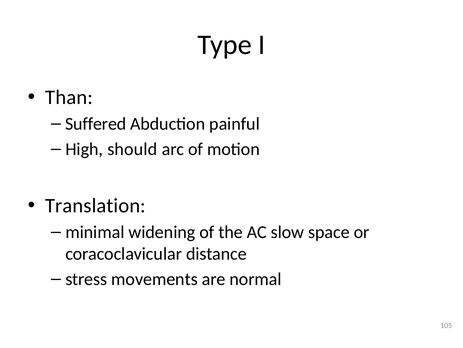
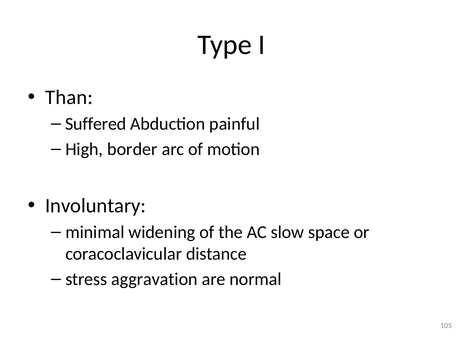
should: should -> border (132, 149)
Translation: Translation -> Involuntary (96, 205)
movements: movements -> aggravation (155, 279)
